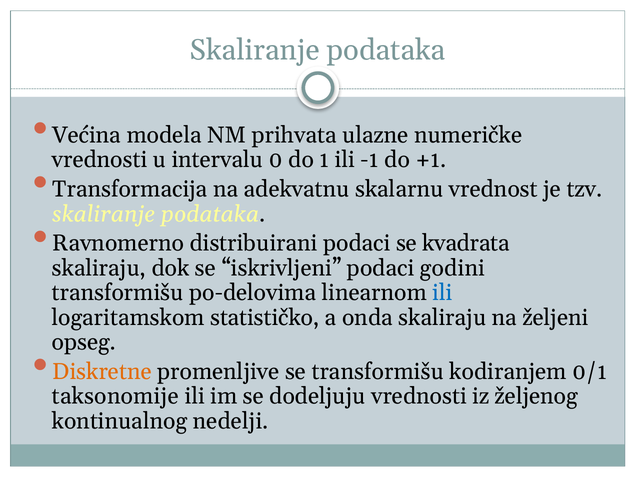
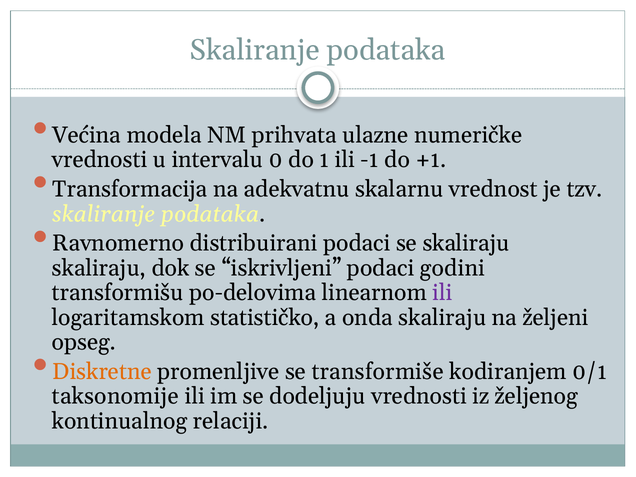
se kvadrata: kvadrata -> skaliraju (466, 243)
ili colour: blue -> purple (442, 293)
se transformišu: transformišu -> transformiše (378, 372)
nedelji: nedelji -> relaciji (231, 421)
